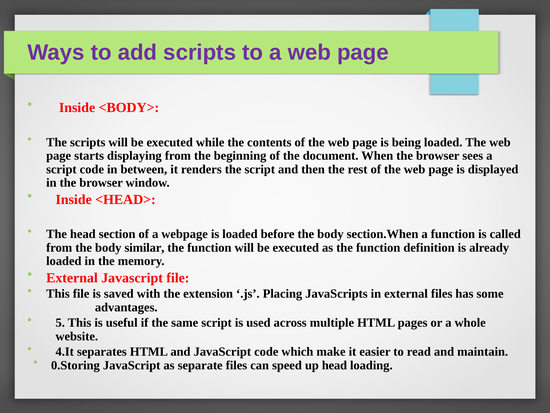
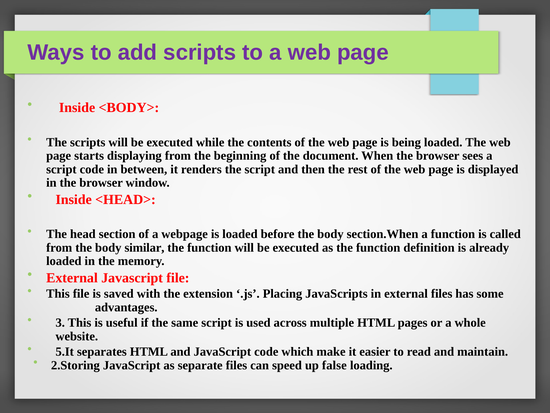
5: 5 -> 3 (60, 322)
4.It: 4.It -> 5.It (65, 351)
0.Storing: 0.Storing -> 2.Storing (75, 365)
up head: head -> false (334, 365)
